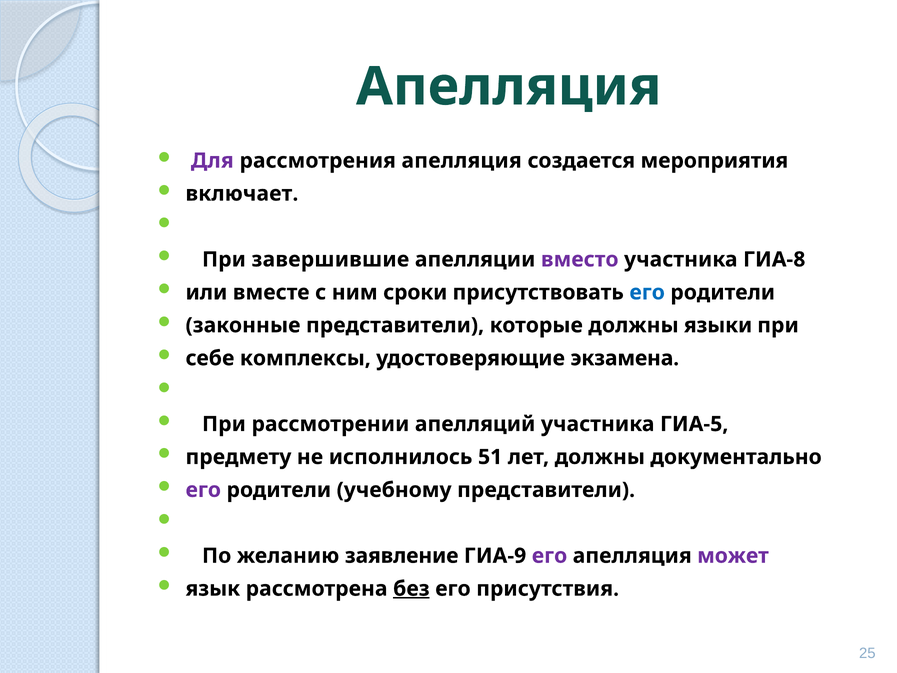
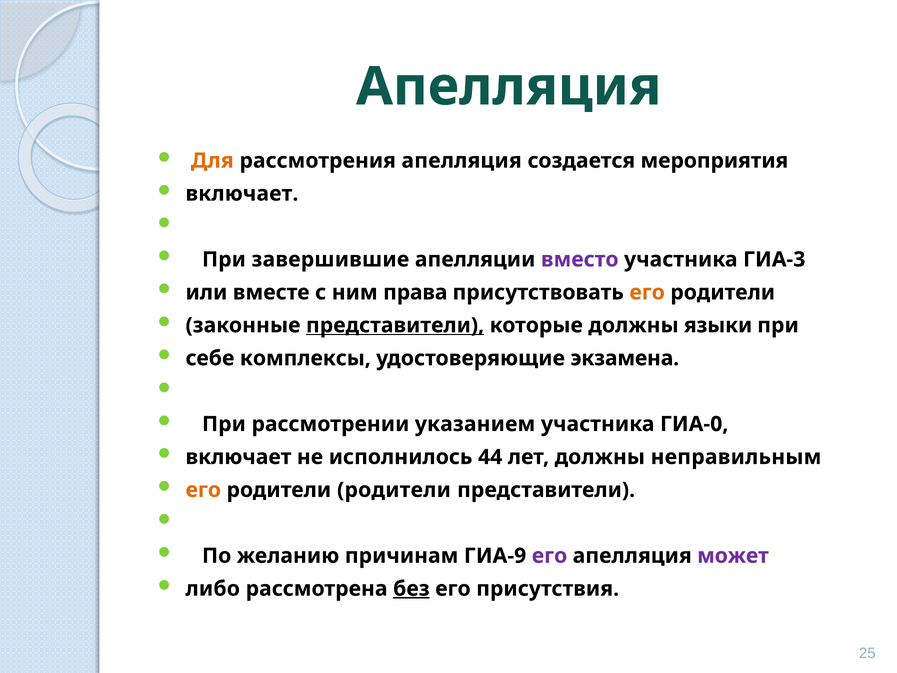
Для colour: purple -> orange (212, 161)
ГИА-8: ГИА-8 -> ГИА-3 (774, 259)
сроки: сроки -> права (415, 292)
его colour: blue -> orange (647, 292)
представители underline: none -> present (395, 325)
апелляций: апелляций -> указанием (475, 424)
ГИА-5: ГИА-5 -> ГИА-0 (694, 424)
предмету: предмету -> включает (238, 457)
51: 51 -> 44 (490, 457)
документально: документально -> неправильным (736, 457)
его colour: purple -> orange (203, 490)
родители учебному: учебному -> родители (394, 490)
заявление: заявление -> причинам (402, 556)
язык: язык -> либо (213, 589)
